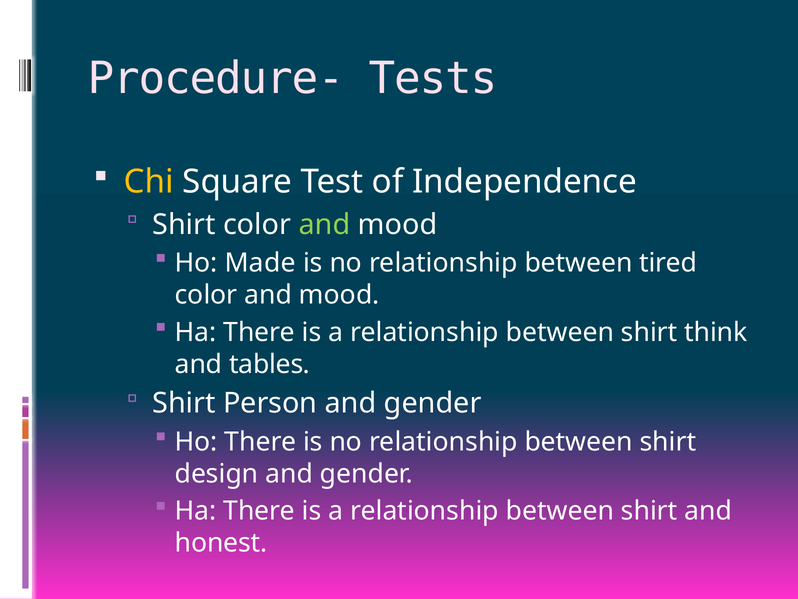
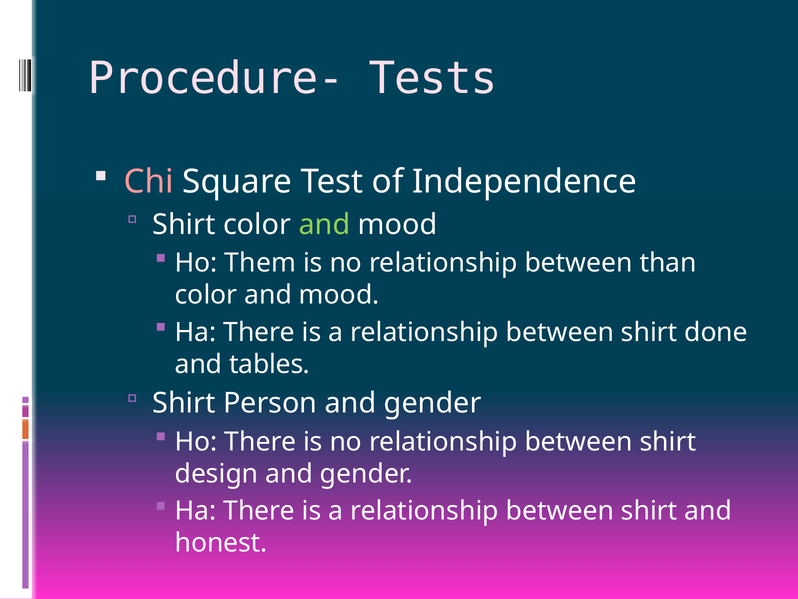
Chi colour: yellow -> pink (149, 182)
Made: Made -> Them (260, 263)
tired: tired -> than (668, 263)
think: think -> done (716, 332)
